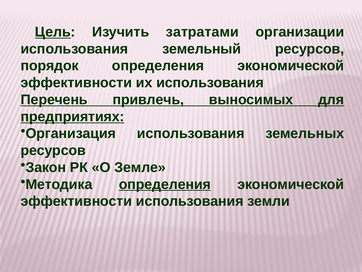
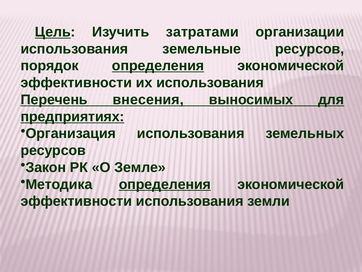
земельный: земельный -> земельные (202, 49)
определения underline: none -> present (158, 66)
привлечь: привлечь -> внесения (148, 100)
